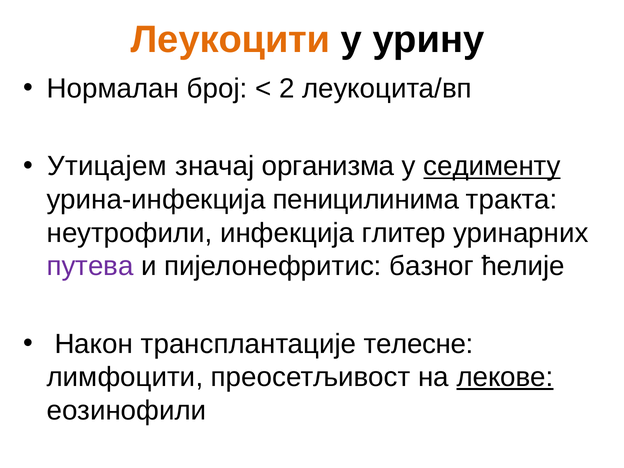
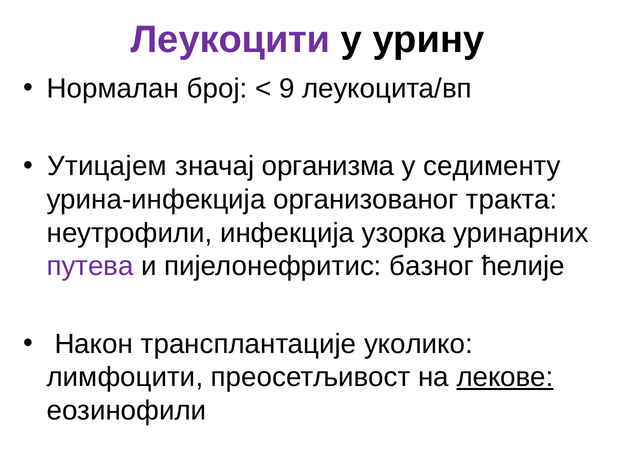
Леукоцити colour: orange -> purple (231, 40)
2: 2 -> 9 (287, 89)
седименту underline: present -> none (492, 166)
пеницилинима: пеницилинима -> организованог (366, 200)
глитер: глитер -> узорка (404, 233)
телесне: телесне -> уколико (418, 344)
